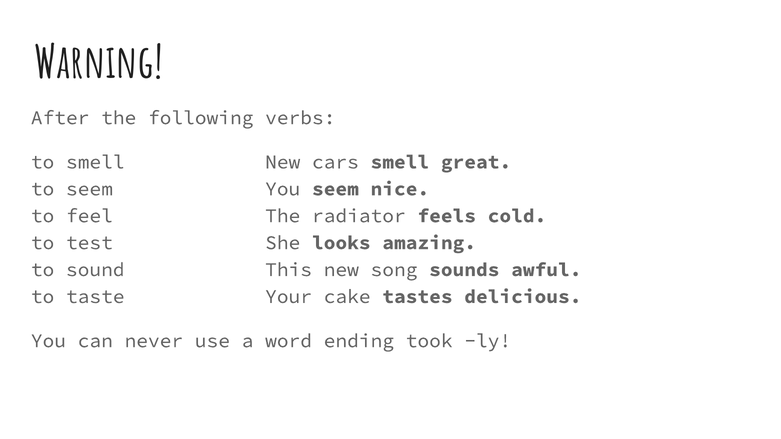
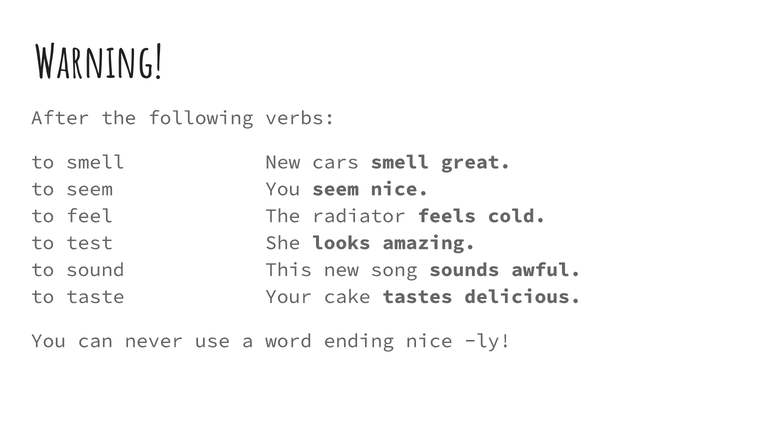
ending took: took -> nice (429, 341)
